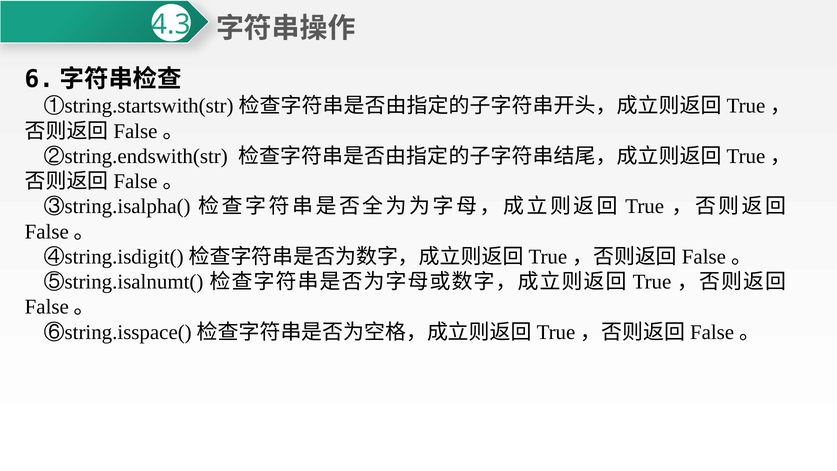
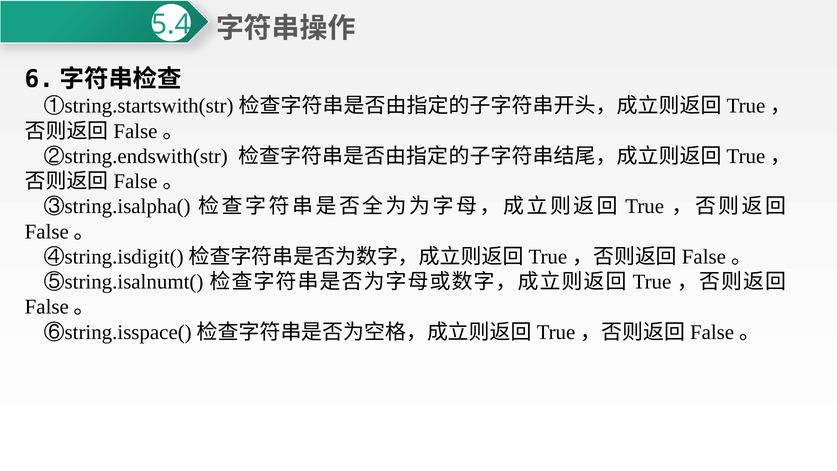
4.3: 4.3 -> 5.4 (171, 25)
